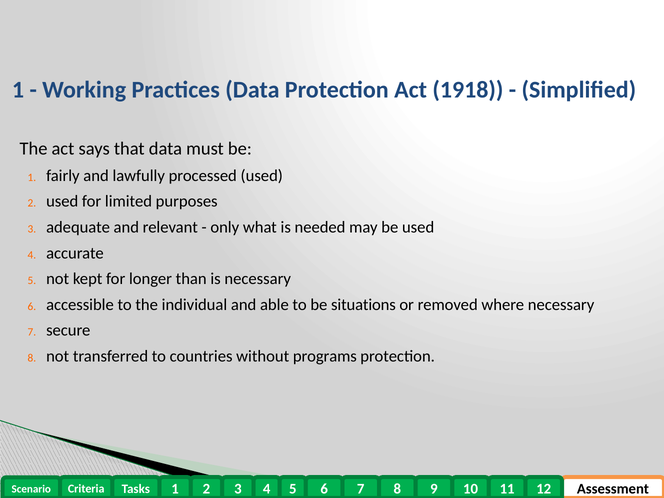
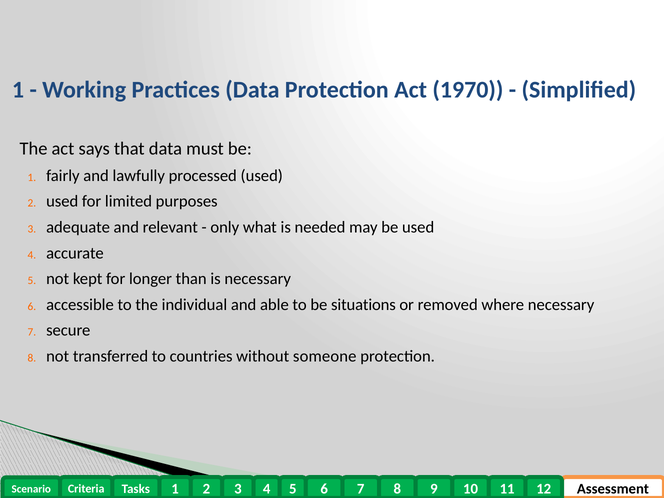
1918: 1918 -> 1970 (468, 90)
programs: programs -> someone (325, 356)
